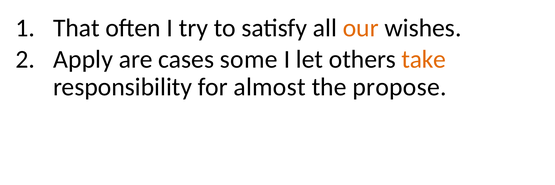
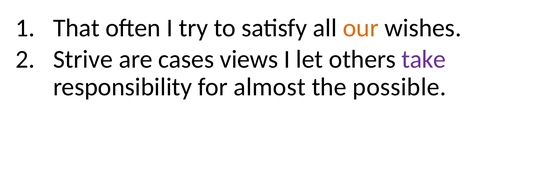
Apply: Apply -> Strive (83, 59)
some: some -> views (249, 59)
take colour: orange -> purple (424, 59)
propose: propose -> possible (399, 87)
